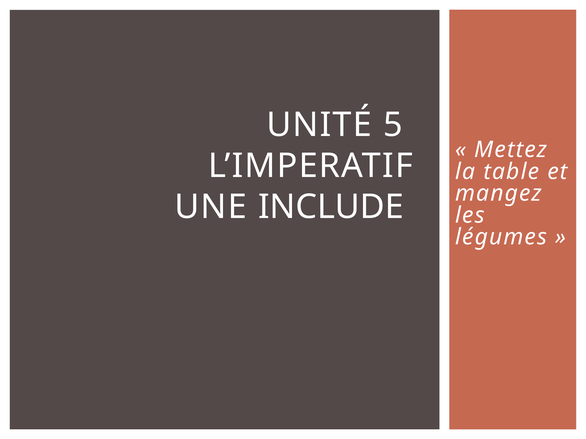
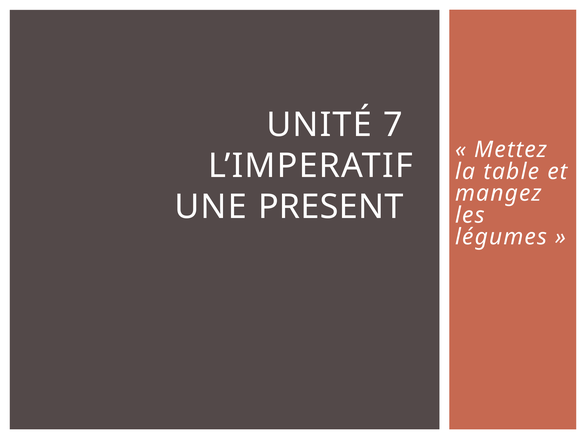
5: 5 -> 7 (393, 125)
INCLUDE: INCLUDE -> PRESENT (331, 207)
